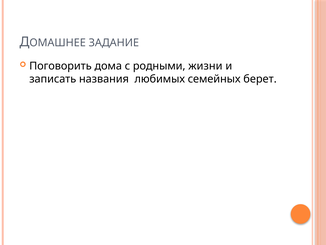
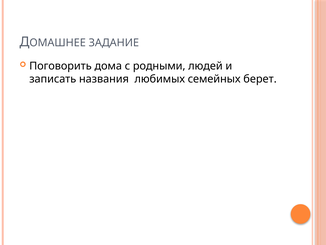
жизни: жизни -> людей (205, 66)
